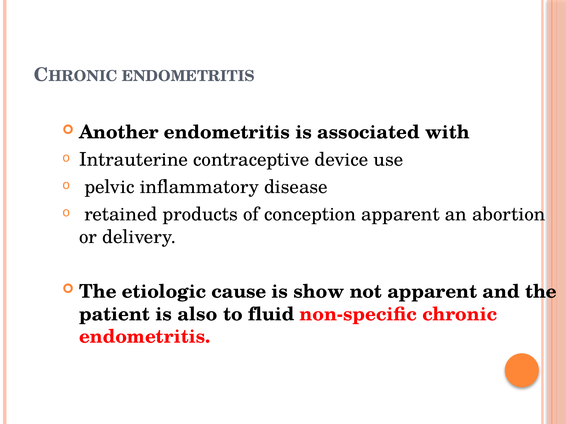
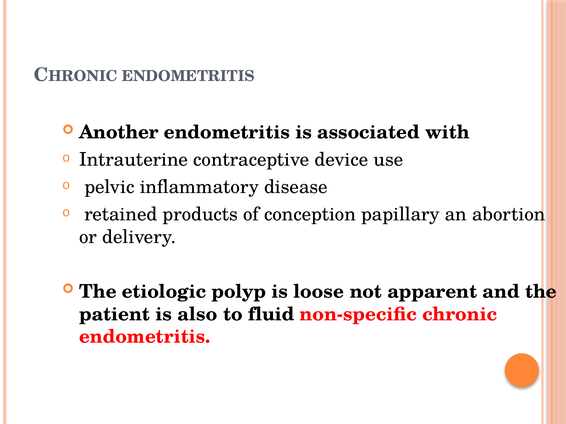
conception apparent: apparent -> papillary (400, 215)
cause: cause -> polyp (239, 292)
show: show -> loose (319, 292)
